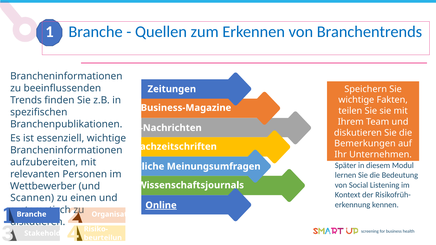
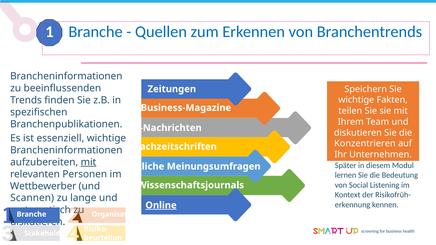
Bemerkungen: Bemerkungen -> Konzentrieren (365, 144)
mit underline: none -> present (88, 162)
einen: einen -> lange (83, 198)
